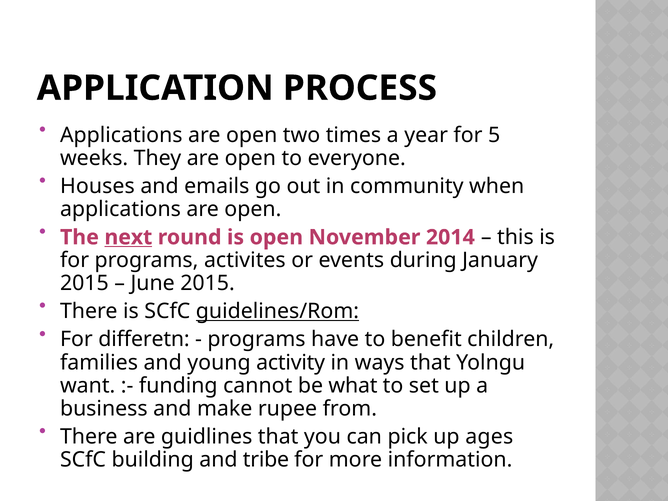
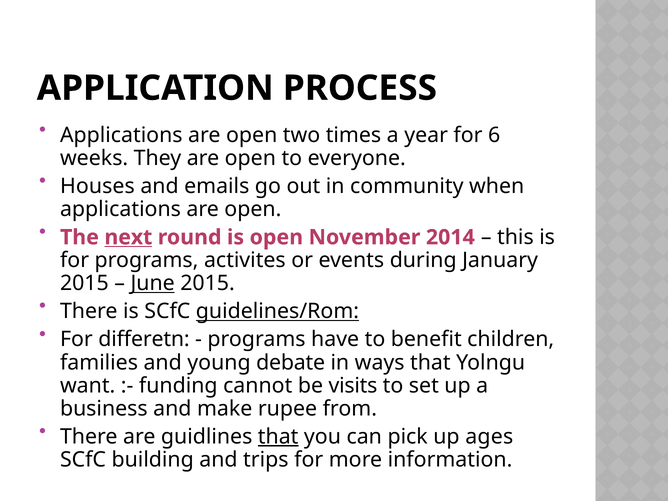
5: 5 -> 6 (494, 135)
June underline: none -> present (153, 283)
activity: activity -> debate (291, 362)
what: what -> visits (353, 386)
that underline: none -> present (278, 437)
tribe: tribe -> trips (266, 460)
